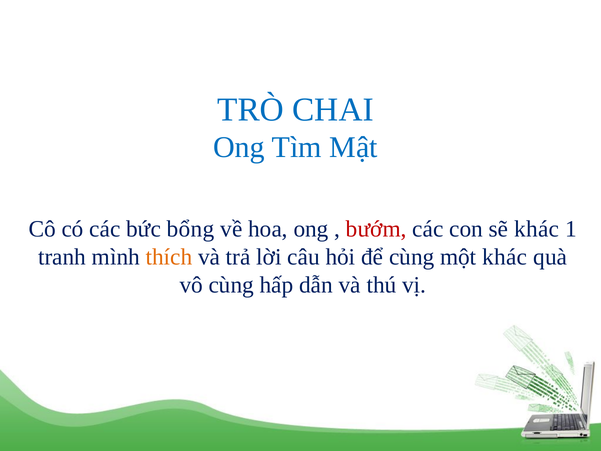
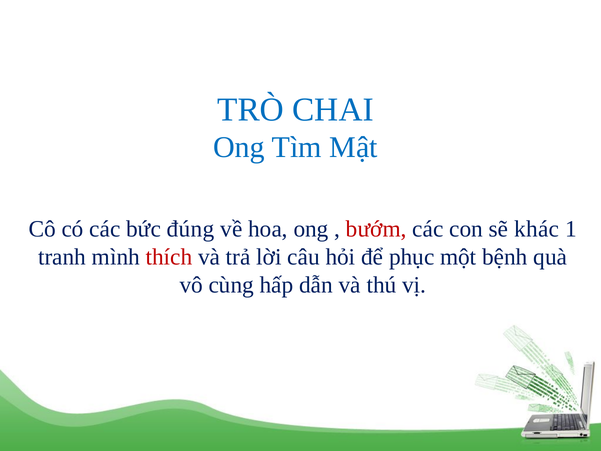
bổng: bổng -> đúng (191, 229)
thích colour: orange -> red (169, 257)
để cùng: cùng -> phục (412, 257)
một khác: khác -> bệnh (505, 257)
